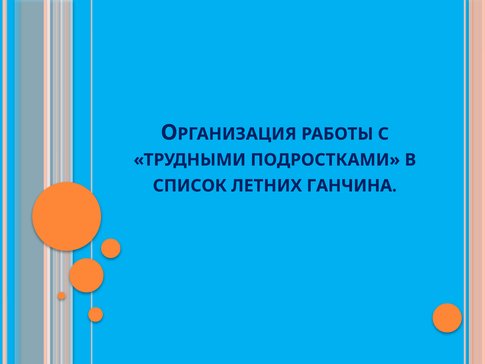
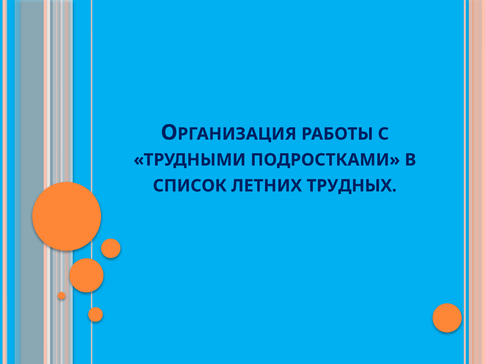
ГАНЧИНА: ГАНЧИНА -> ТРУДНЫХ (352, 186)
